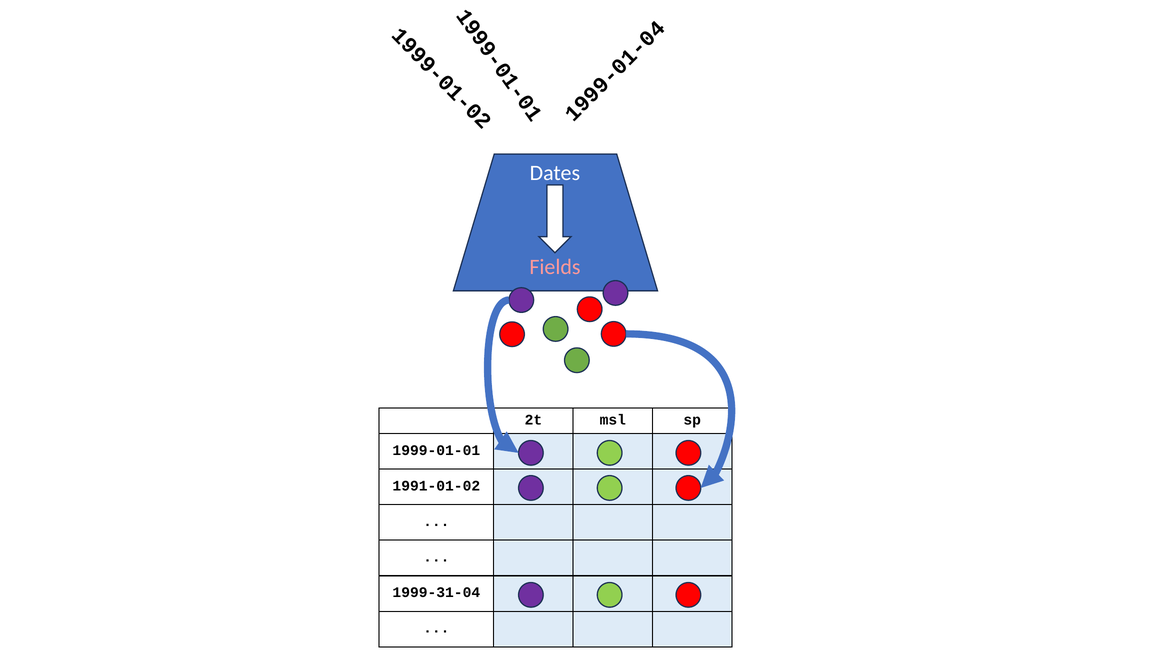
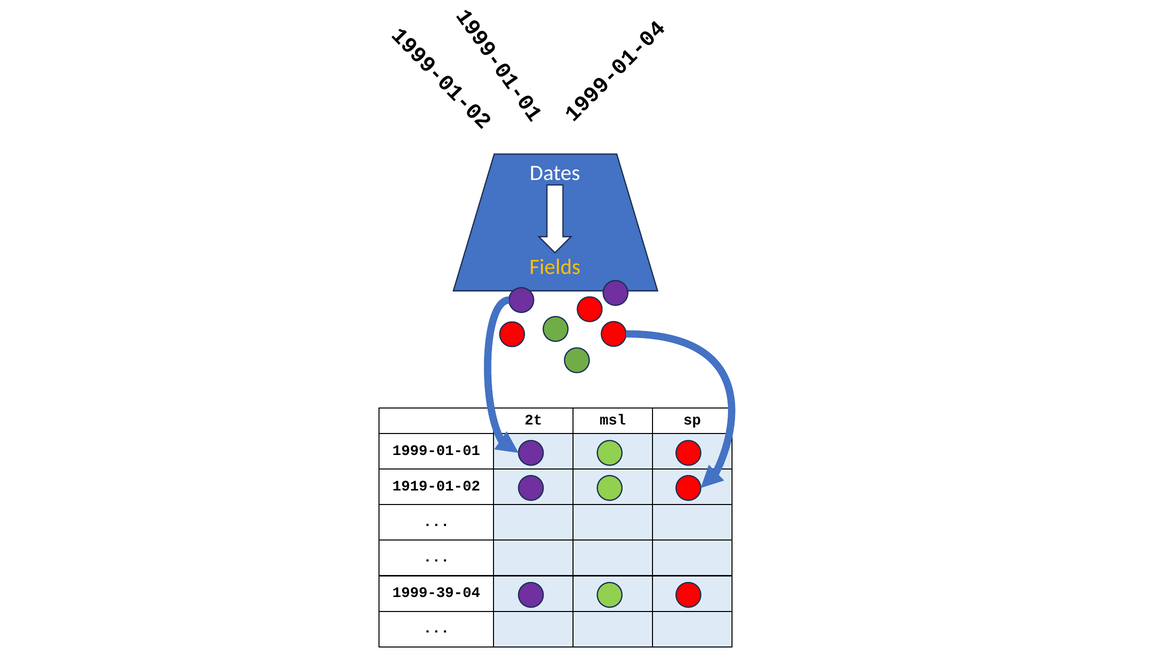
Fields colour: pink -> yellow (555, 267)
1991-01-02: 1991-01-02 -> 1919-01-02 (436, 486)
1999-31-04: 1999-31-04 -> 1999-39-04 (436, 593)
